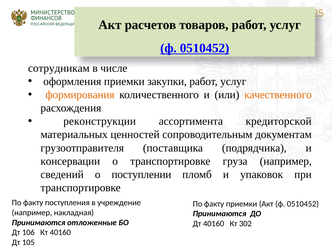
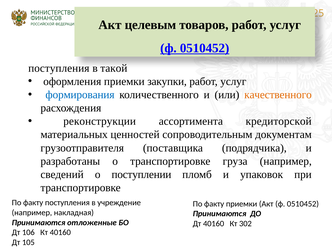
расчетов: расчетов -> целевым (150, 25)
сотрудникам: сотрудникам -> поступления (59, 68)
числе: числе -> такой (114, 68)
формирования colour: orange -> blue (80, 95)
консервации: консервации -> разработаны (70, 161)
